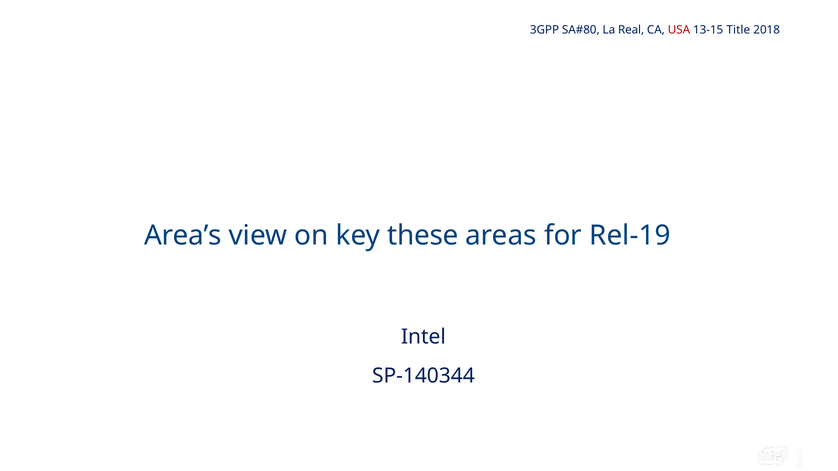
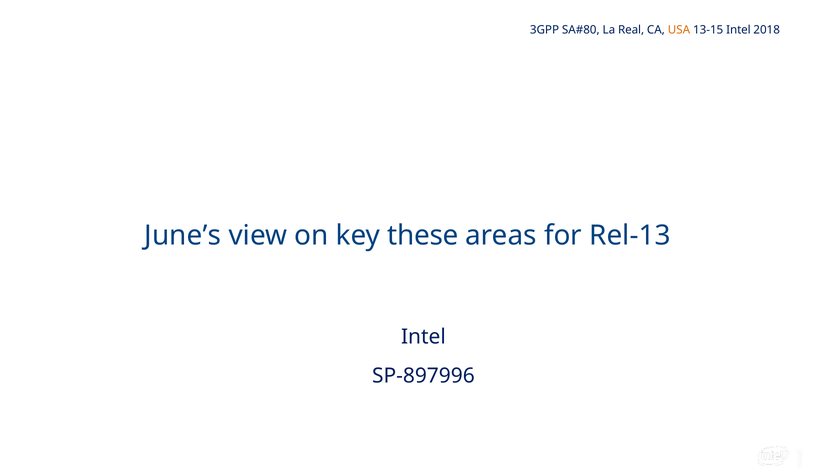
USA colour: red -> orange (679, 30)
13-15 Title: Title -> Intel (738, 30)
Area’s: Area’s -> June’s (183, 236)
Rel-19: Rel-19 -> Rel-13 (630, 236)
SP-140344: SP-140344 -> SP-897996 (423, 376)
